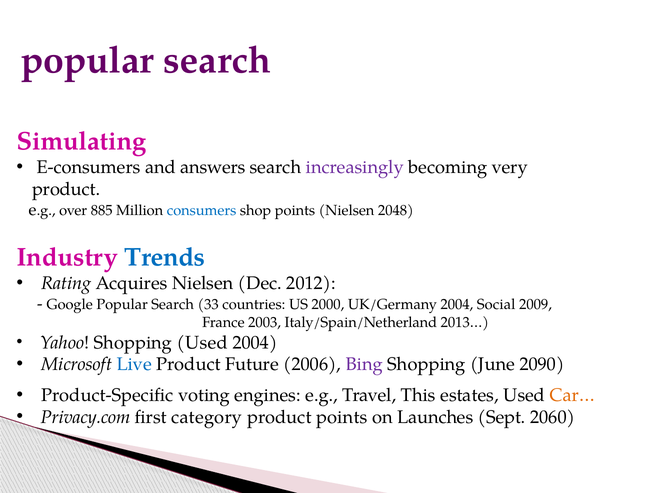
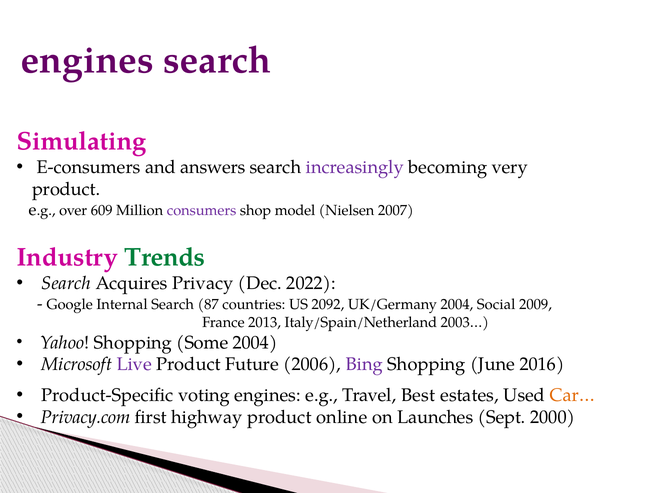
popular: popular -> engines (87, 60)
885: 885 -> 609 (102, 210)
consumers colour: blue -> purple (202, 210)
shop points: points -> model (295, 210)
2048: 2048 -> 2007 (396, 210)
Trends colour: blue -> green (165, 257)
Rating: Rating -> Search (66, 283)
Acquires Nielsen: Nielsen -> Privacy (203, 283)
2012: 2012 -> 2022 (311, 283)
Google Popular: Popular -> Internal (122, 304)
33: 33 -> 87 (208, 304)
2000: 2000 -> 2092 (328, 304)
2003: 2003 -> 2013 (265, 322)
2013…: 2013… -> 2003… (465, 322)
Shopping Used: Used -> Some (202, 342)
Live colour: blue -> purple (134, 364)
2090: 2090 -> 2016 (542, 364)
This: This -> Best (418, 395)
category: category -> highway (207, 417)
product points: points -> online (342, 417)
2060: 2060 -> 2000 (553, 417)
